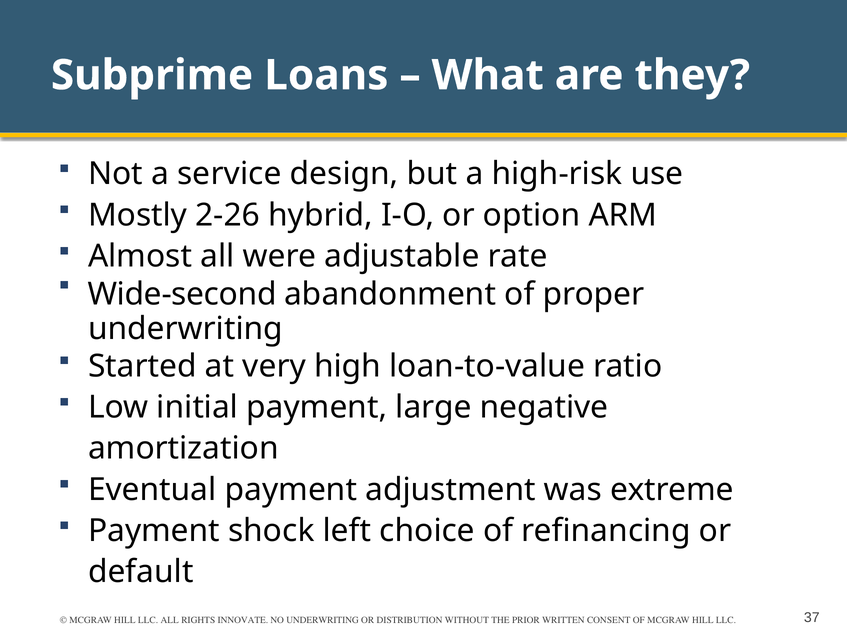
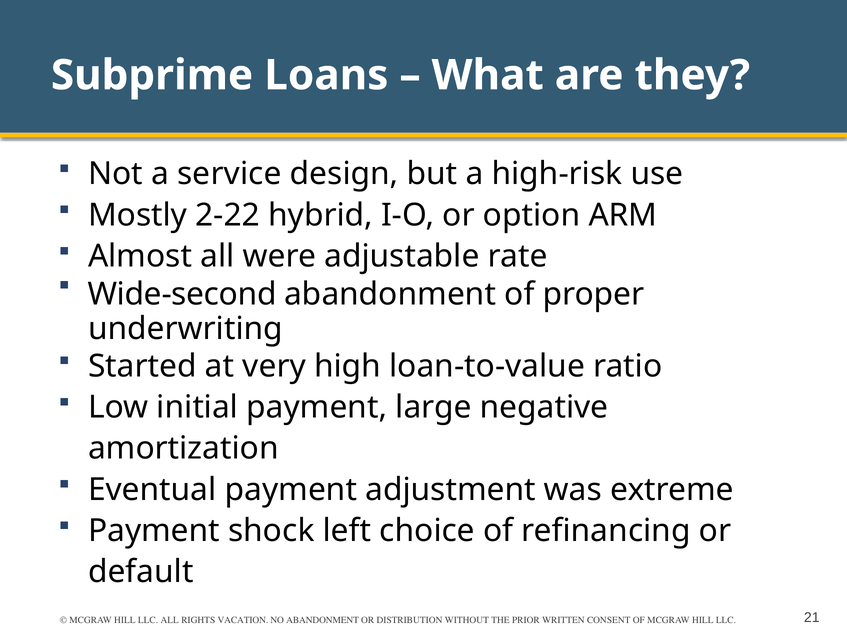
2-26: 2-26 -> 2-22 (228, 215)
INNOVATE: INNOVATE -> VACATION (243, 620)
NO UNDERWRITING: UNDERWRITING -> ABANDONMENT (323, 620)
37: 37 -> 21 (812, 618)
